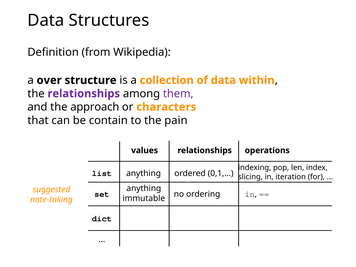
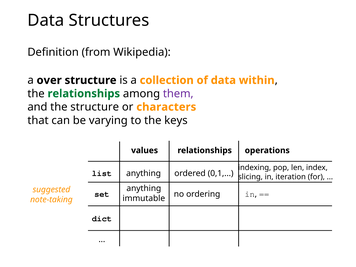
relationships colour: purple -> green (84, 94)
the approach: approach -> structure (95, 107)
contain: contain -> varying (108, 120)
pain: pain -> keys (176, 120)
